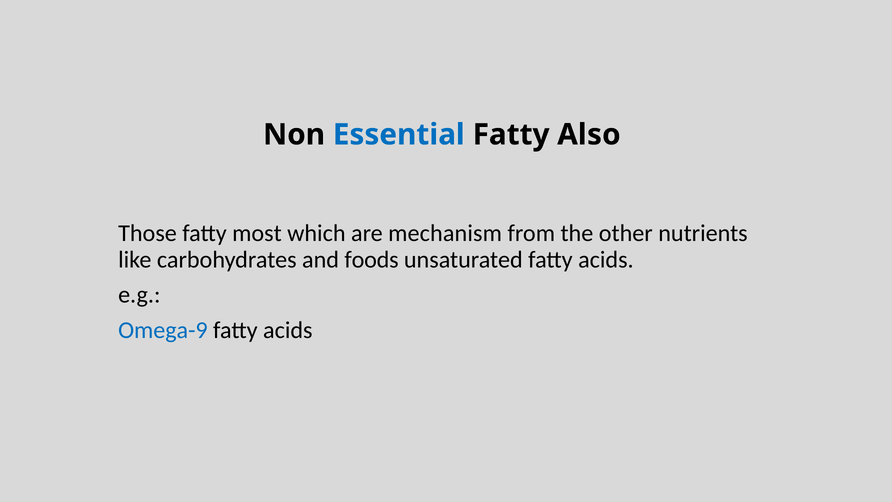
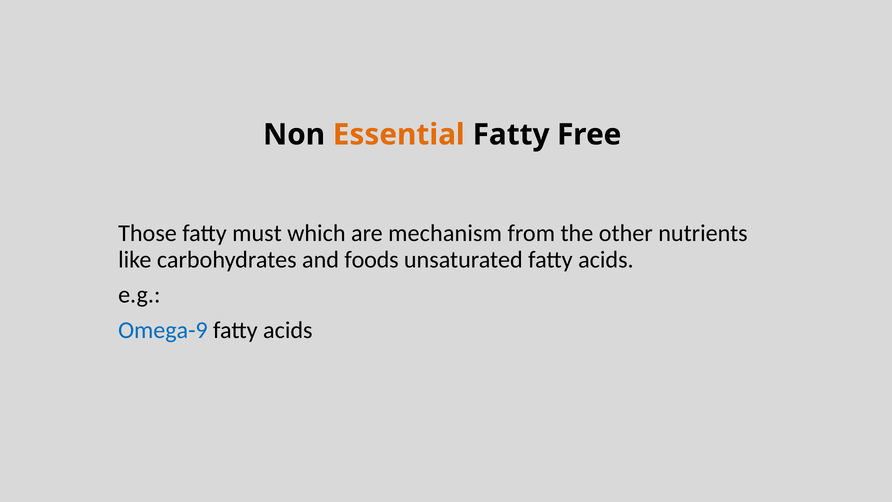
Essential colour: blue -> orange (399, 135)
Also: Also -> Free (589, 135)
most: most -> must (257, 233)
